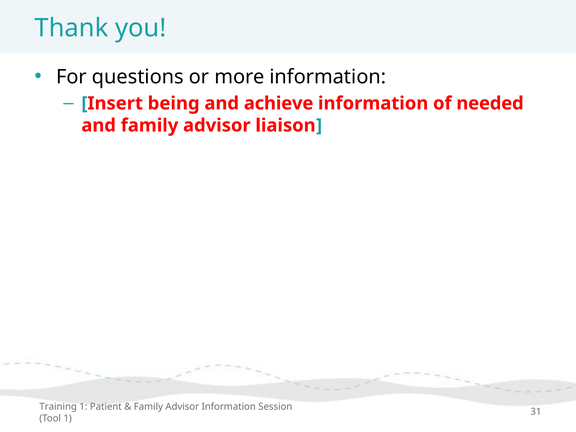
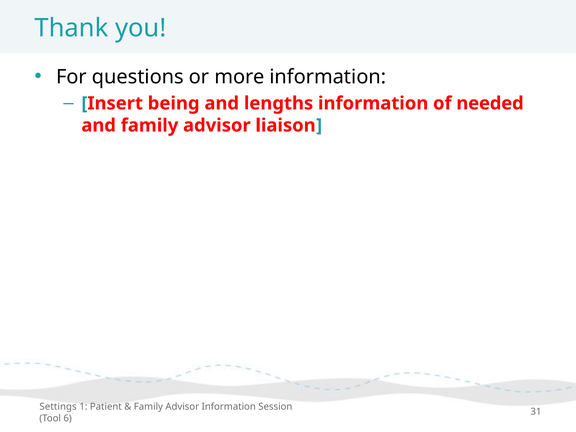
achieve: achieve -> lengths (279, 103)
Training: Training -> Settings (58, 407)
Tool 1: 1 -> 6 (68, 418)
